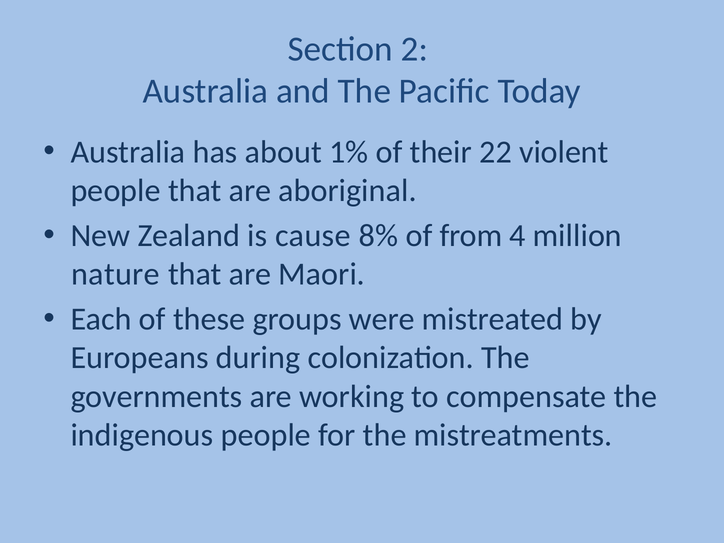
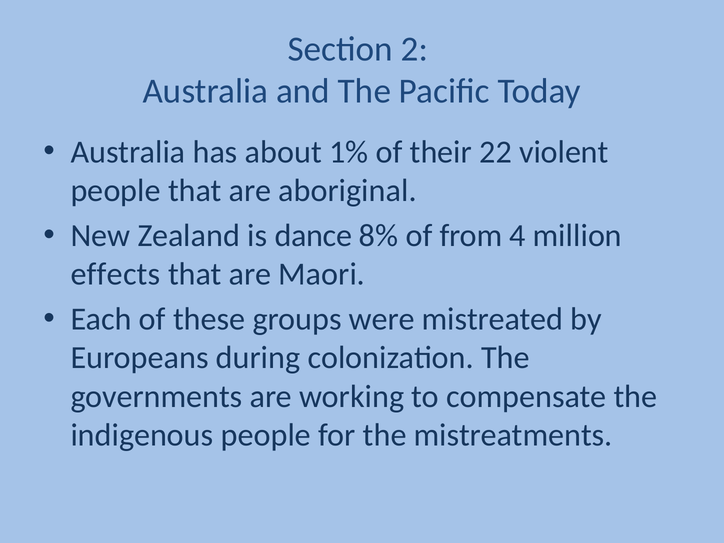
cause: cause -> dance (313, 236)
nature: nature -> effects (116, 274)
